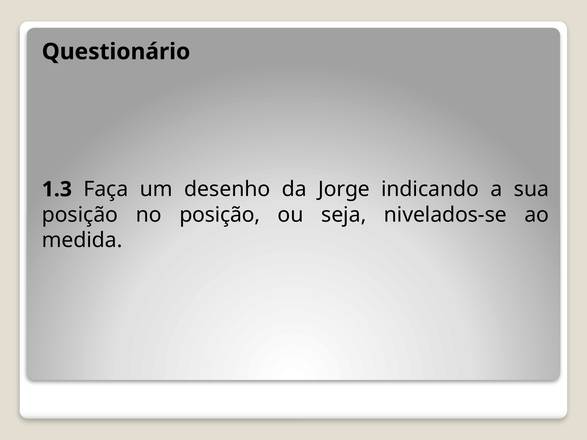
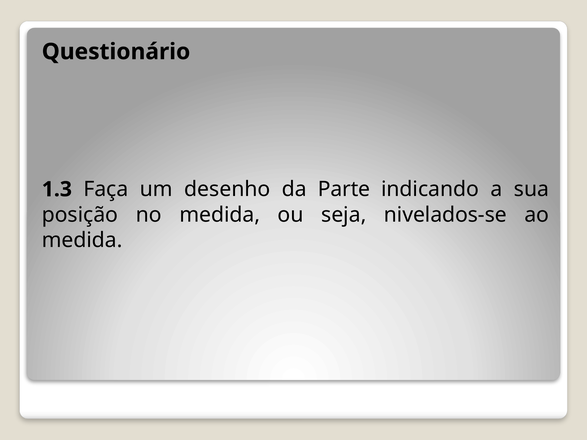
Jorge: Jorge -> Parte (344, 189)
no posição: posição -> medida (220, 215)
